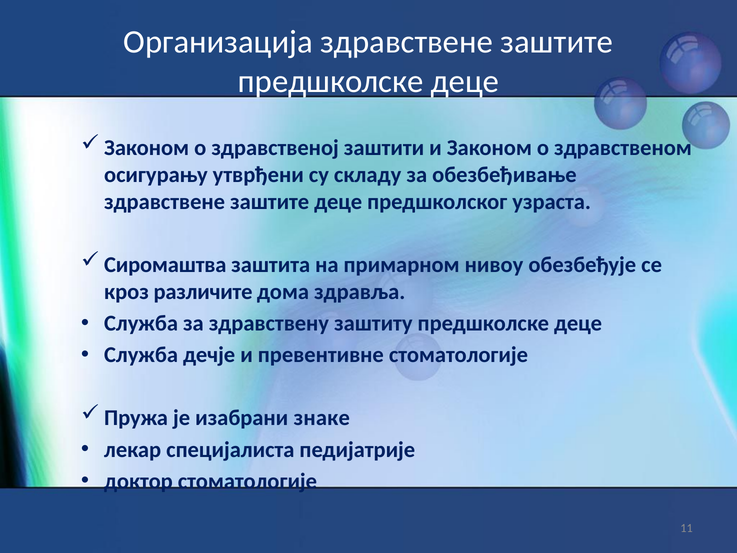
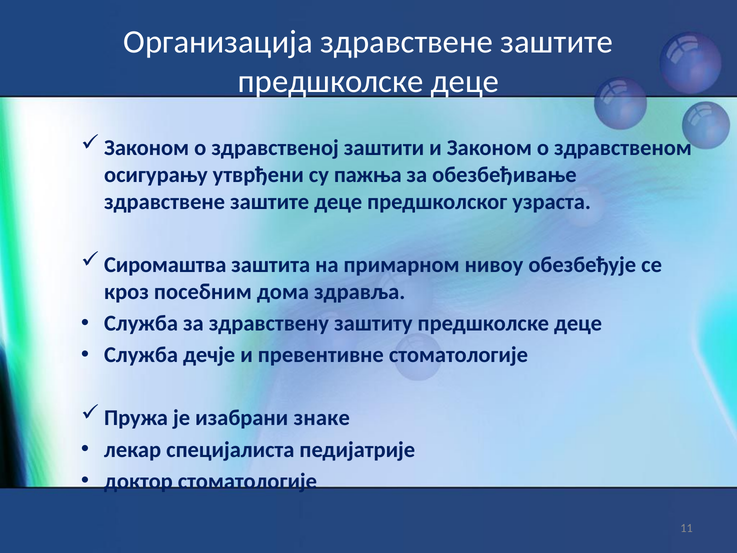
складу: складу -> пажња (368, 175)
различите: различите -> посебним (203, 292)
